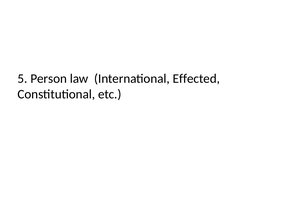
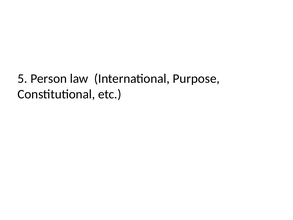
Effected: Effected -> Purpose (196, 78)
